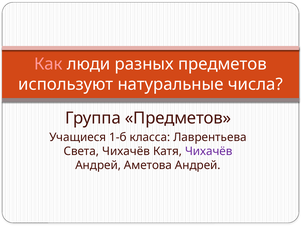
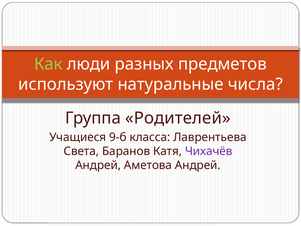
Как colour: pink -> light green (48, 64)
Группа Предметов: Предметов -> Родителей (178, 118)
1-б: 1-б -> 9-б (118, 137)
Света Чихачёв: Чихачёв -> Баранов (126, 151)
